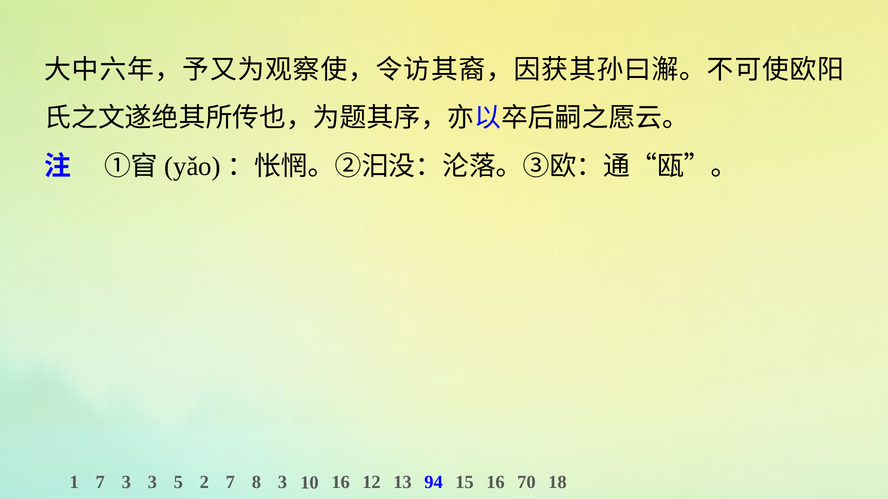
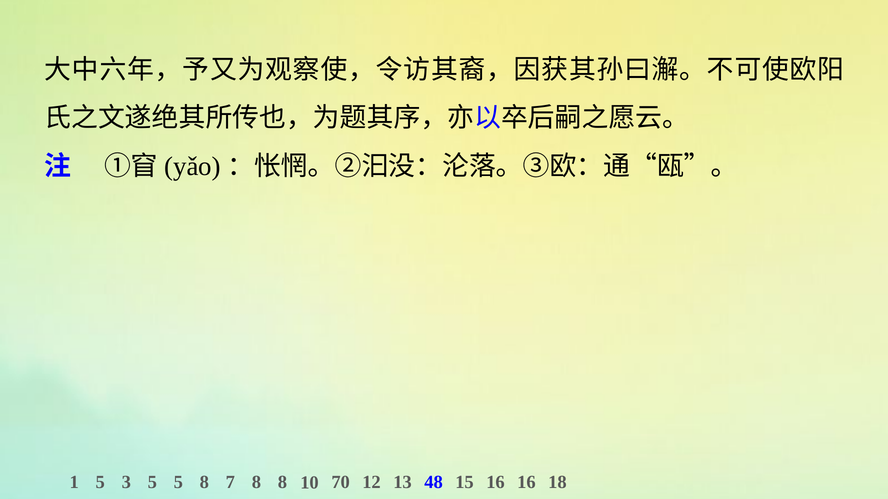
1 7: 7 -> 5 (100, 483)
3 3: 3 -> 5 (152, 483)
5 2: 2 -> 8 (204, 483)
8 3: 3 -> 8 (282, 483)
10 16: 16 -> 70 (341, 483)
94: 94 -> 48 (434, 483)
16 70: 70 -> 16 (526, 483)
